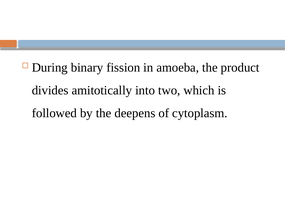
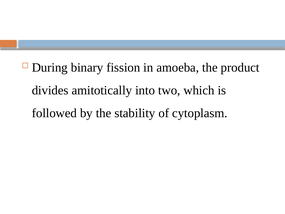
deepens: deepens -> stability (135, 113)
